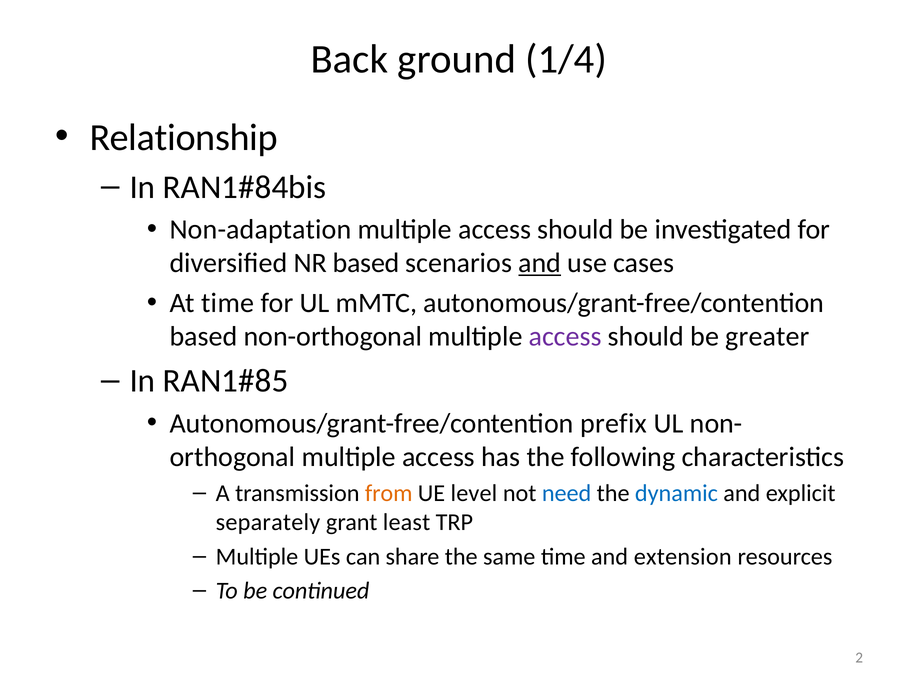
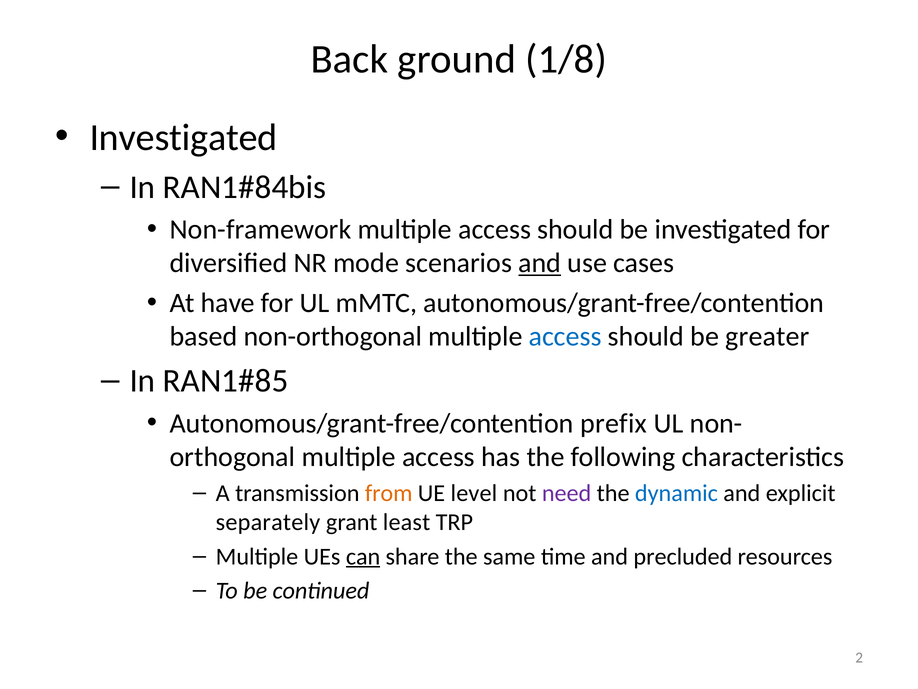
1/4: 1/4 -> 1/8 (566, 59)
Relationship: Relationship -> Investigated (184, 137)
Non-adaptation: Non-adaptation -> Non-framework (261, 229)
NR based: based -> mode (366, 263)
At time: time -> have (228, 303)
access colour: purple -> blue (565, 336)
need colour: blue -> purple (567, 493)
can underline: none -> present (363, 556)
extension: extension -> precluded (683, 556)
